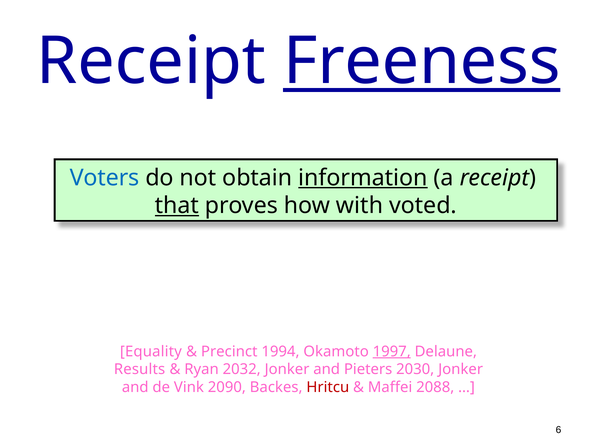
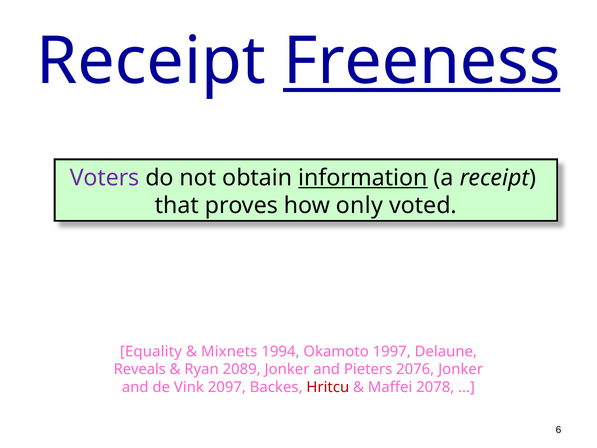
Voters colour: blue -> purple (105, 178)
that underline: present -> none (177, 206)
with: with -> only (359, 206)
Precinct: Precinct -> Mixnets (229, 351)
1997 underline: present -> none (392, 351)
Results: Results -> Reveals (140, 369)
2032: 2032 -> 2089 (242, 369)
2030: 2030 -> 2076 (415, 369)
2090: 2090 -> 2097 (227, 387)
2088: 2088 -> 2078 (435, 387)
